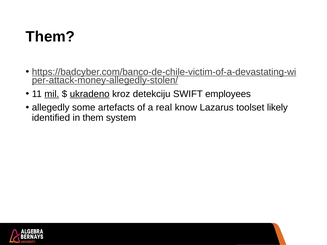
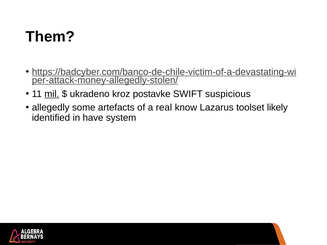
ukradeno underline: present -> none (90, 94)
detekciju: detekciju -> postavke (152, 94)
employees: employees -> suspicious (228, 94)
in them: them -> have (93, 118)
